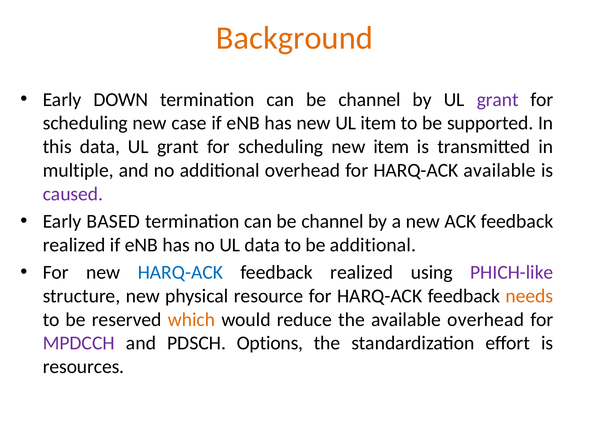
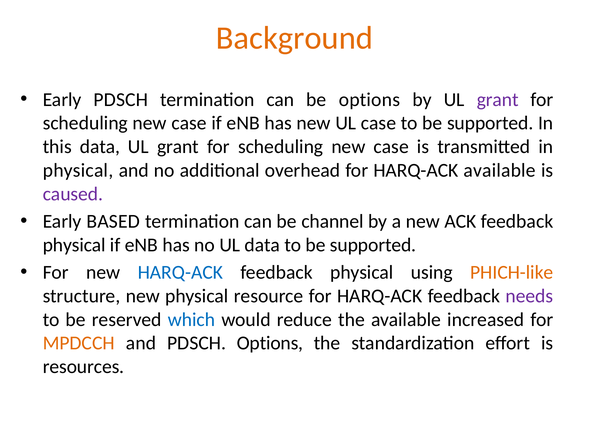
Early DOWN: DOWN -> PDSCH (121, 100)
channel: channel -> options (369, 100)
UL item: item -> case (378, 123)
item: item -> case (391, 147)
multiple: multiple -> physical (78, 170)
realized: realized -> physical (74, 245)
data to be additional: additional -> supported (373, 245)
realized: realized -> physical (362, 272)
PHICH-like colour: purple -> orange (512, 272)
needs colour: orange -> purple (529, 296)
which colour: orange -> blue (191, 319)
available overhead: overhead -> increased (486, 319)
MPDCCH colour: purple -> orange (79, 343)
